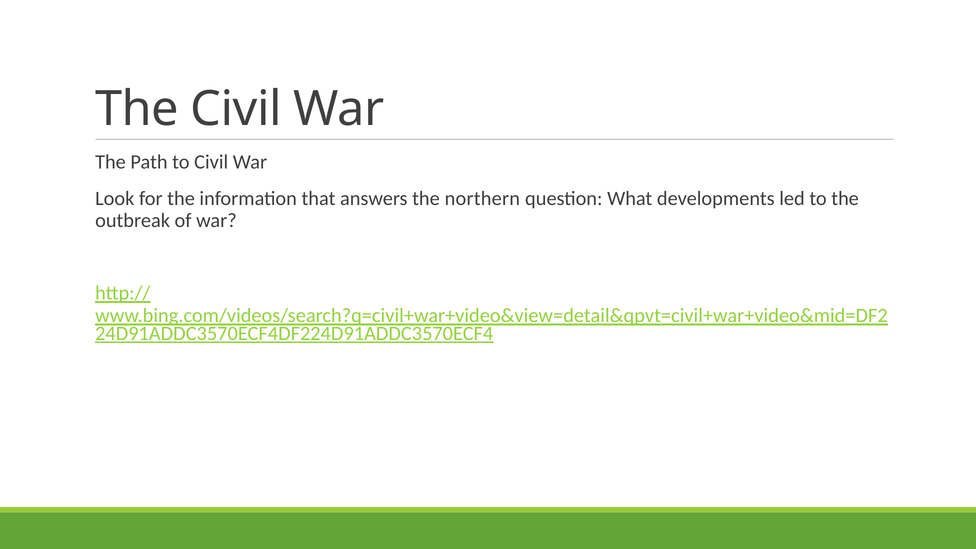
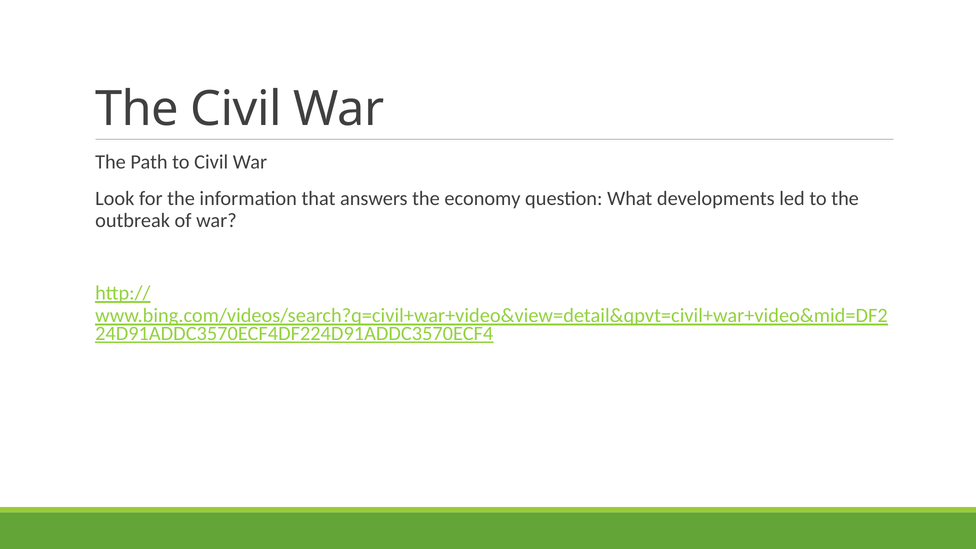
northern: northern -> economy (482, 198)
